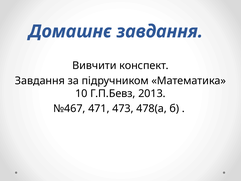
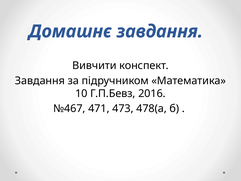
2013: 2013 -> 2016 (152, 93)
